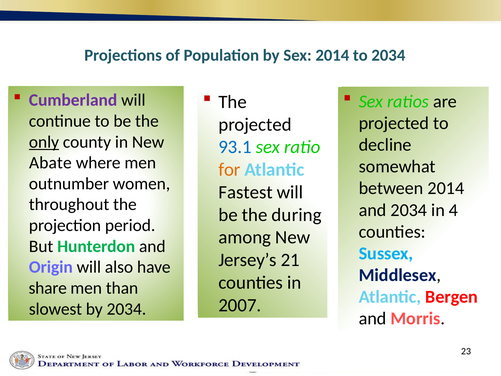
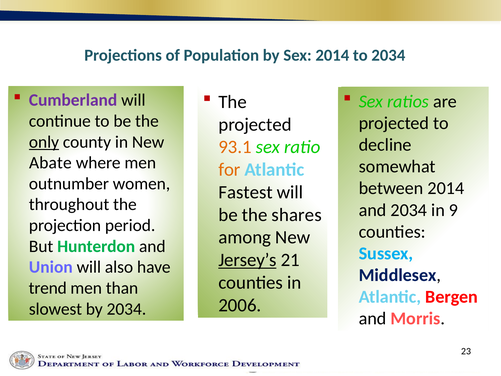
93.1 colour: blue -> orange (235, 147)
4: 4 -> 9 (454, 210)
during: during -> shares (297, 215)
Jersey’s underline: none -> present (248, 260)
Origin: Origin -> Union (51, 267)
share: share -> trend (48, 288)
2007: 2007 -> 2006 (240, 305)
